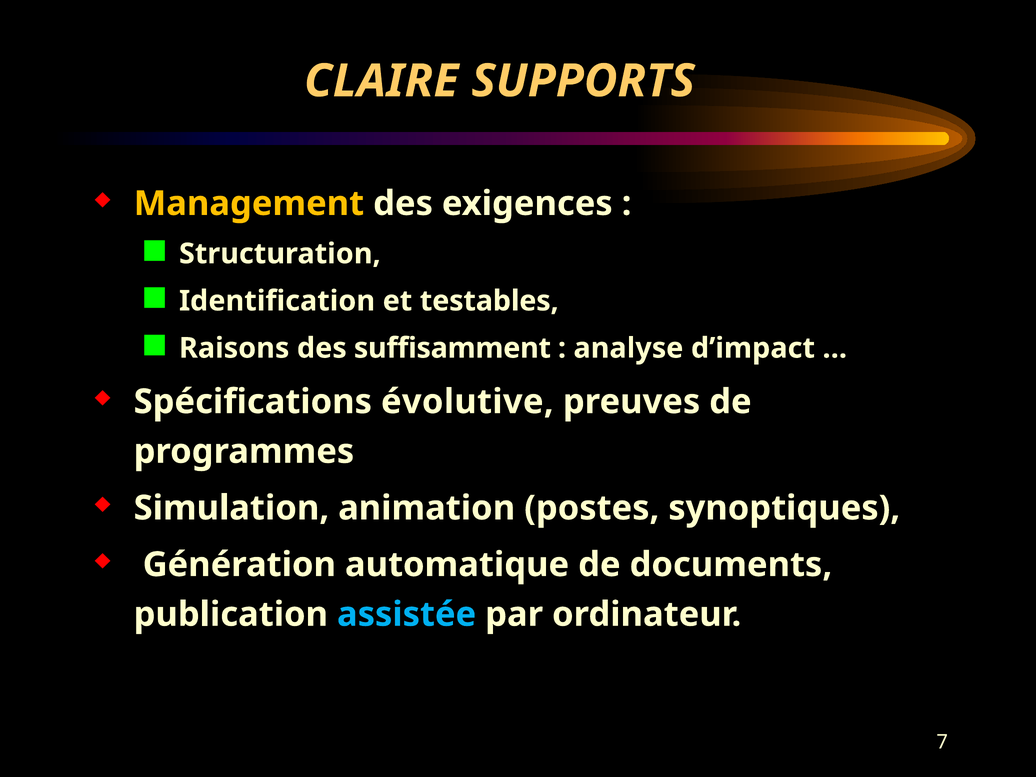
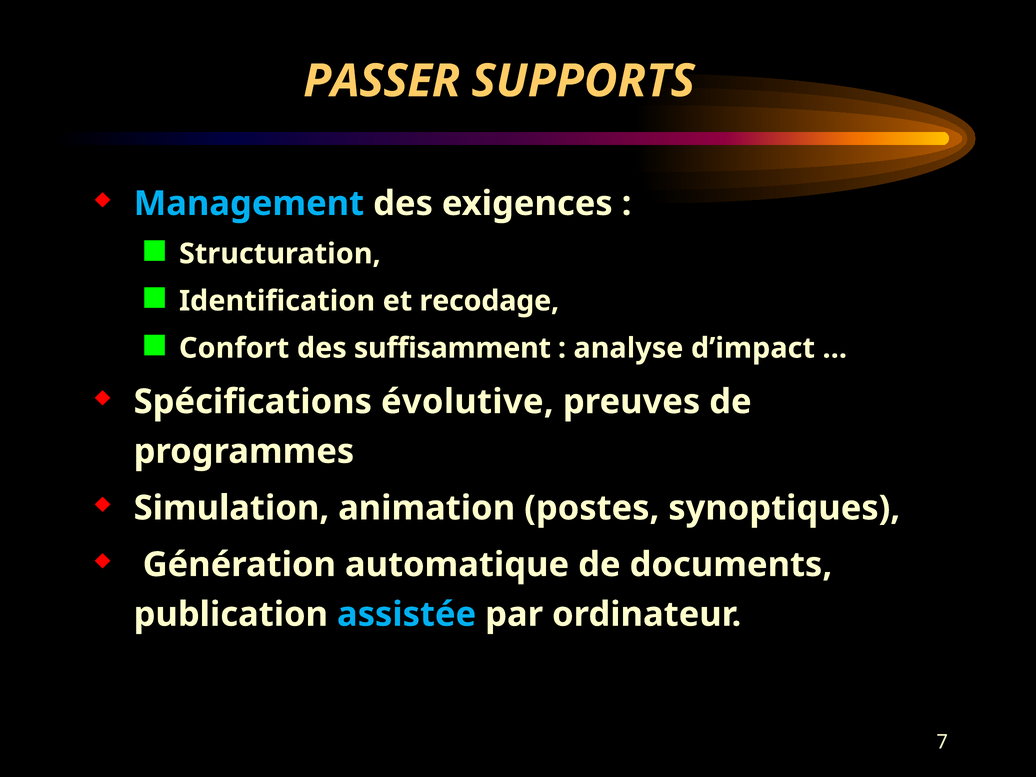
CLAIRE: CLAIRE -> PASSER (382, 81)
Management colour: yellow -> light blue (249, 204)
testables: testables -> recodage (489, 301)
Raisons: Raisons -> Confort (234, 348)
